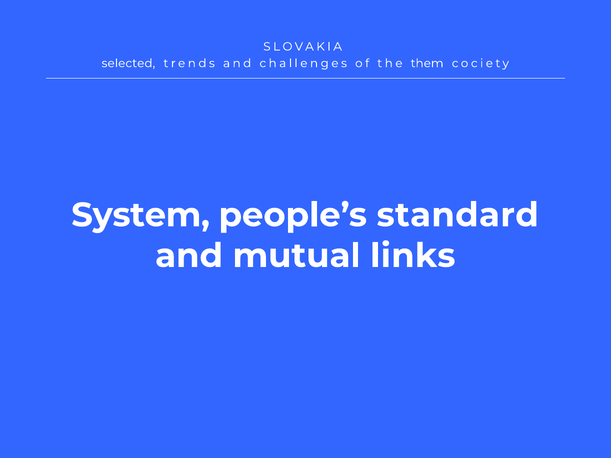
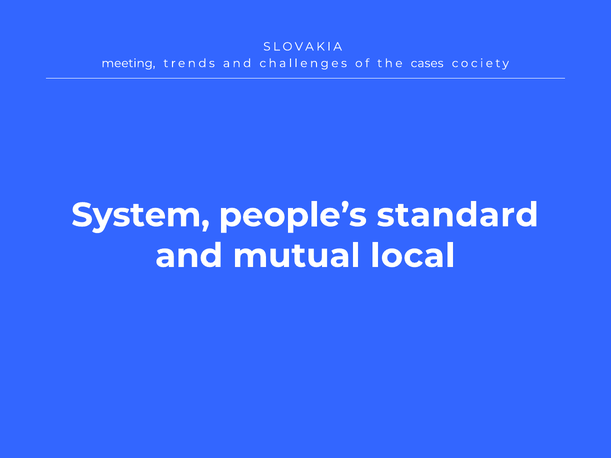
selected: selected -> meeting (128, 63)
them: them -> cases (427, 63)
links: links -> local (413, 256)
